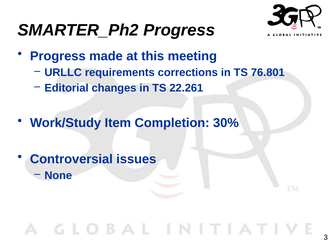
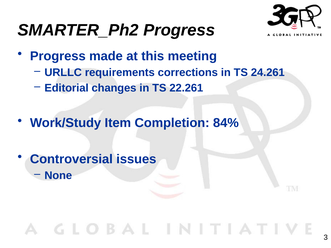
76.801: 76.801 -> 24.261 (268, 73)
30%: 30% -> 84% (226, 123)
